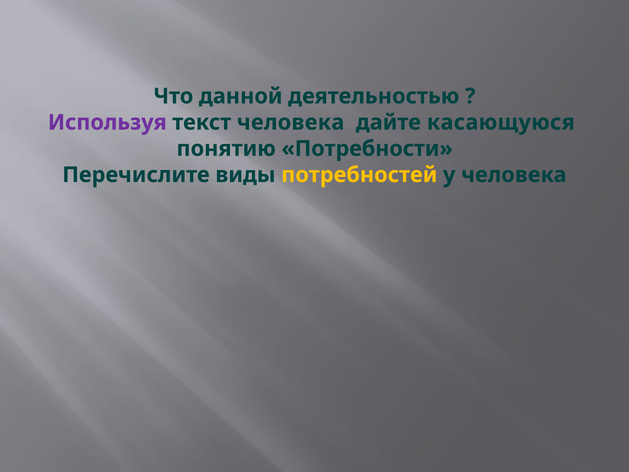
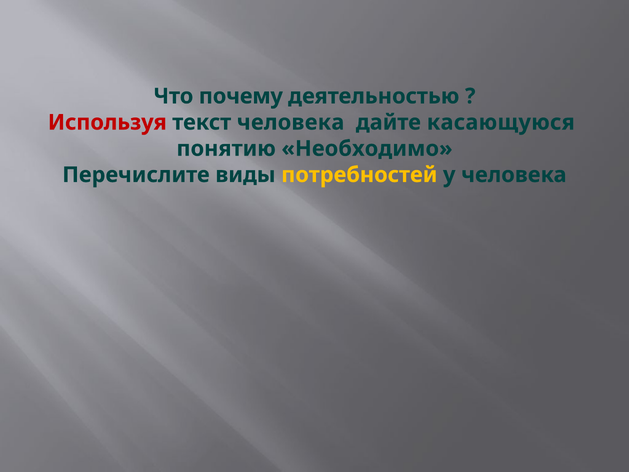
данной: данной -> почему (241, 96)
Используя colour: purple -> red (107, 122)
Потребности: Потребности -> Необходимо (367, 149)
